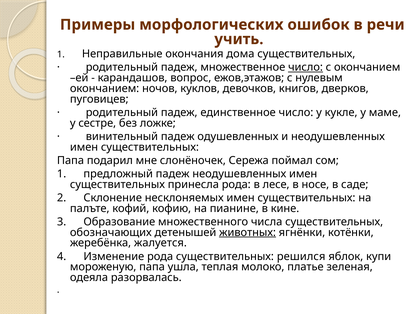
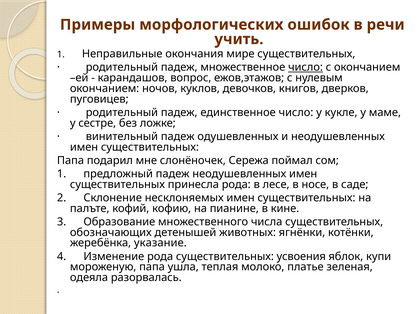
дома: дома -> мире (240, 54)
животных underline: present -> none (248, 233)
жалуется: жалуется -> указание (160, 243)
решился: решился -> усвоения (301, 257)
